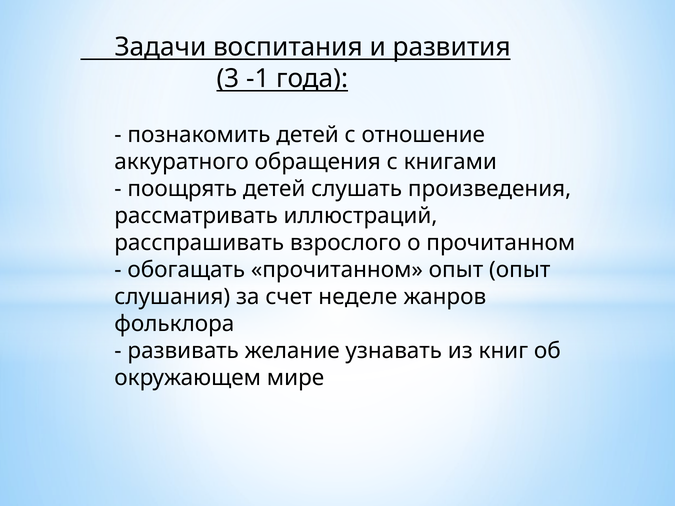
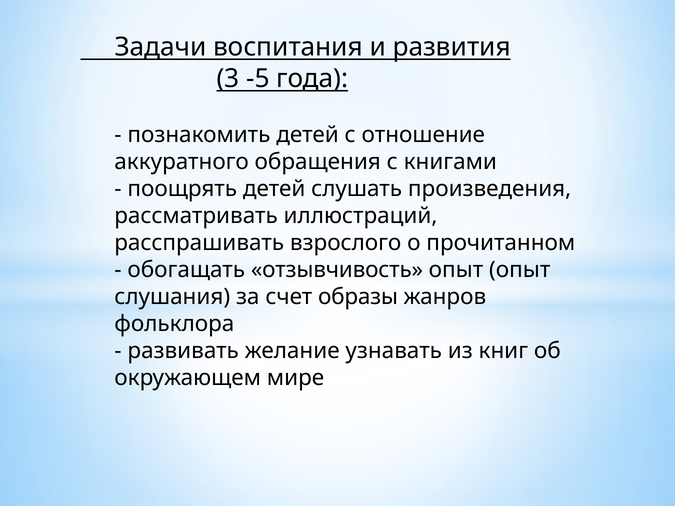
-1: -1 -> -5 (258, 79)
обогащать прочитанном: прочитанном -> отзывчивость (337, 270)
неделе: неделе -> образы (358, 297)
